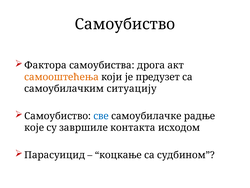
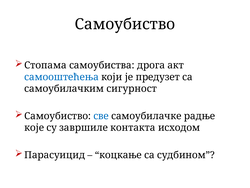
Фактора: Фактора -> Стопама (46, 65)
самооштећења colour: orange -> blue (62, 77)
ситуацију: ситуацију -> сигурност (132, 88)
